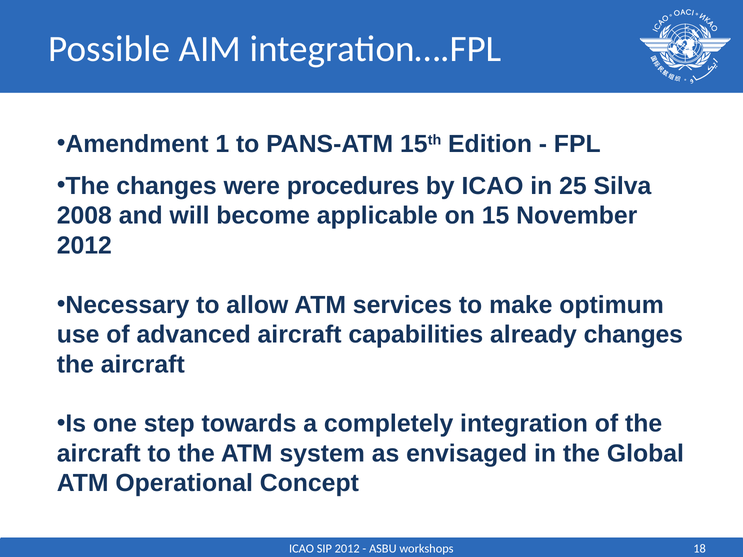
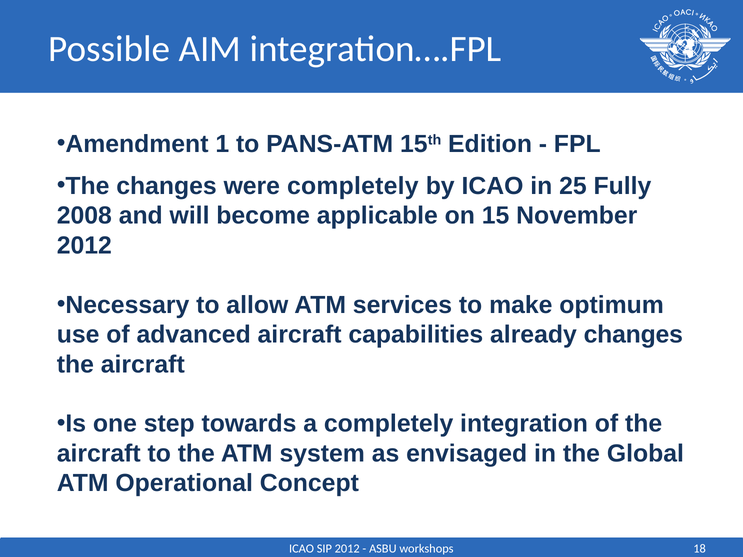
were procedures: procedures -> completely (353, 186)
Silva: Silva -> Fully (622, 186)
